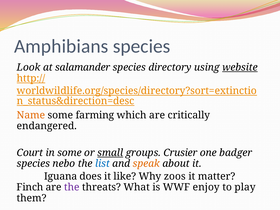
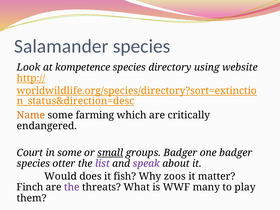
Amphibians: Amphibians -> Salamander (61, 46)
salamander: salamander -> kompetence (83, 67)
website underline: present -> none (240, 67)
groups Crusier: Crusier -> Badger (180, 153)
nebo: nebo -> otter (64, 164)
list colour: blue -> purple (102, 164)
speak colour: orange -> purple (146, 164)
Iguana: Iguana -> Would (61, 176)
like: like -> fish (125, 176)
enjoy: enjoy -> many (206, 187)
